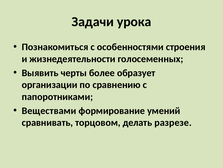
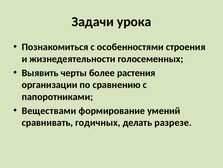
образует: образует -> растения (136, 73)
торцовом: торцовом -> годичных (98, 122)
